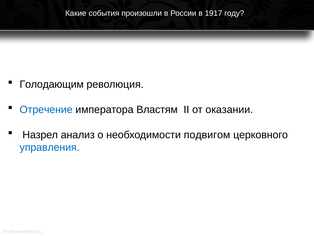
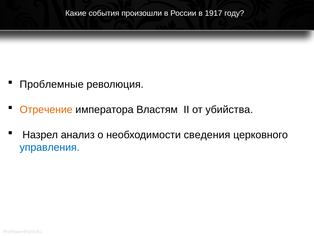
Голодающим: Голодающим -> Проблемные (52, 84)
Отречение colour: blue -> orange (46, 109)
оказании: оказании -> убийства (229, 109)
подвигом: подвигом -> сведения (207, 135)
